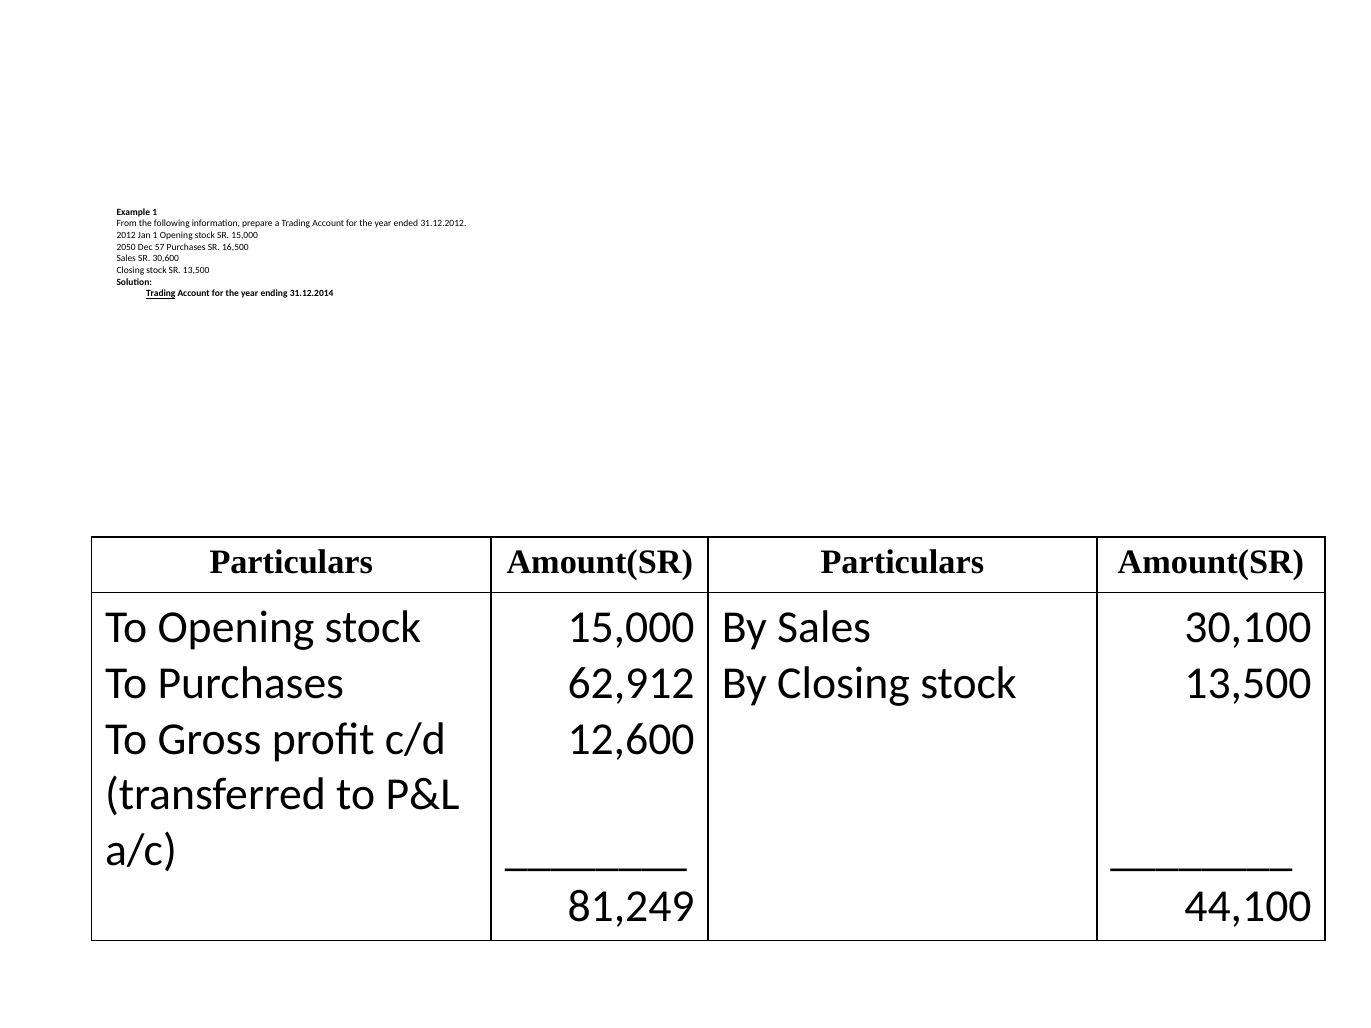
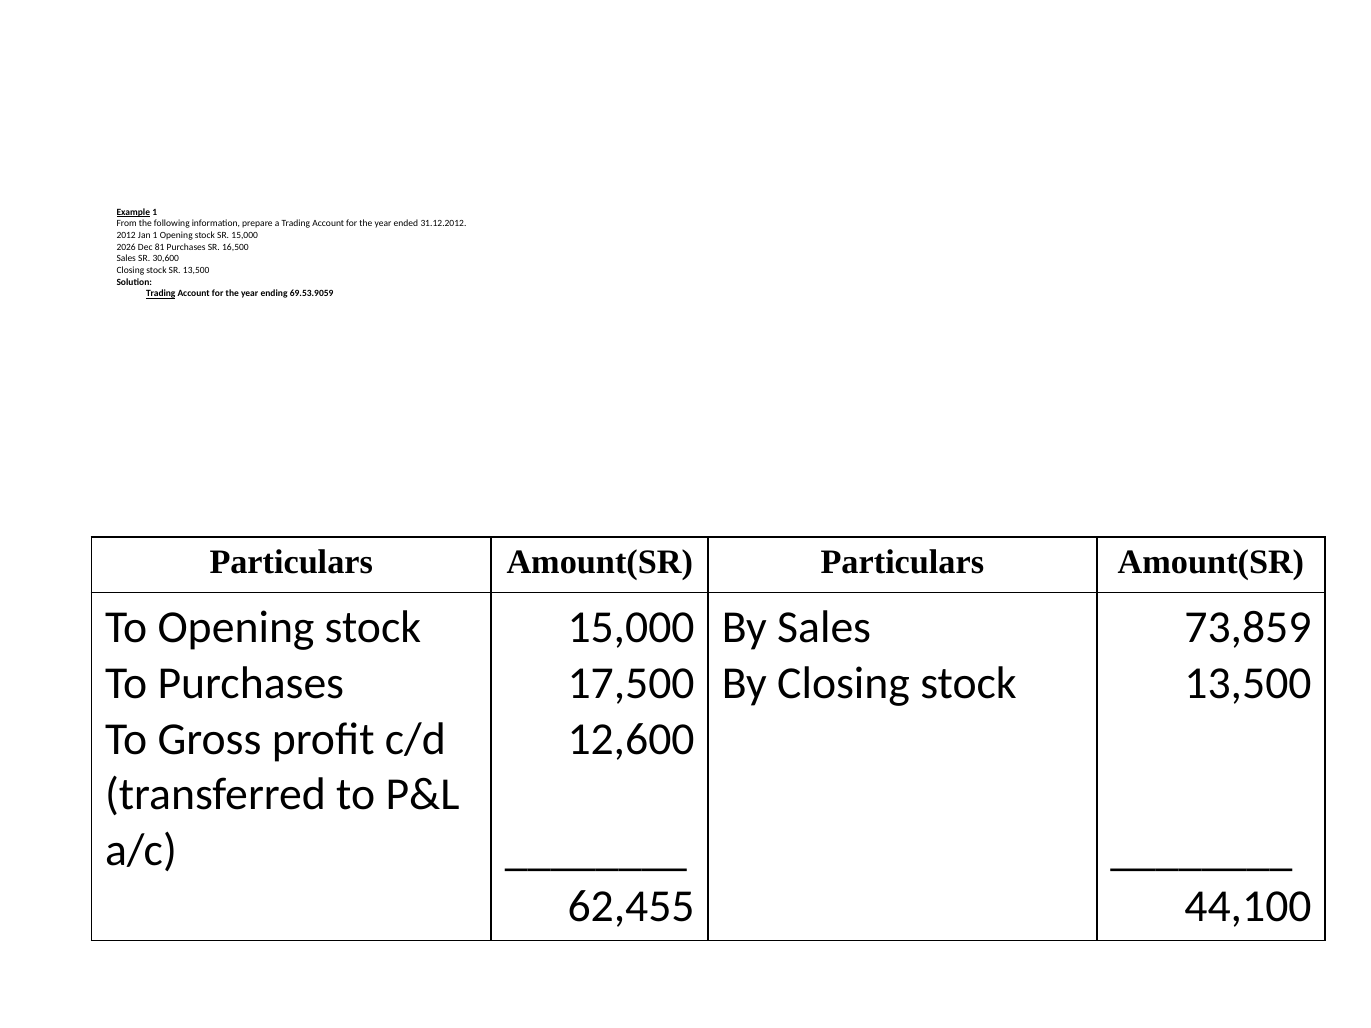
Example underline: none -> present (133, 212)
2050: 2050 -> 2026 (126, 247)
57: 57 -> 81 (160, 247)
31.12.2014: 31.12.2014 -> 69.53.9059 (312, 294)
30,100: 30,100 -> 73,859 (1248, 628)
62,912: 62,912 -> 17,500 (631, 683)
81,249: 81,249 -> 62,455 (631, 907)
